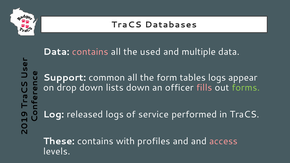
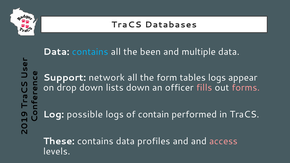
contains colour: pink -> light blue (90, 52)
used: used -> been (150, 52)
common: common -> network (107, 78)
forms colour: light green -> pink (246, 88)
released: released -> possible (85, 115)
service: service -> contain (154, 115)
contains with: with -> data (125, 141)
